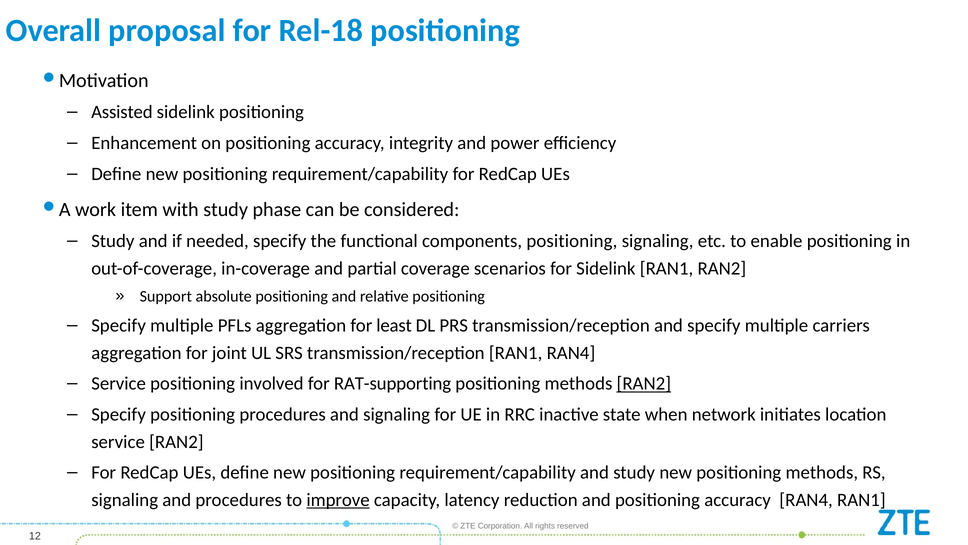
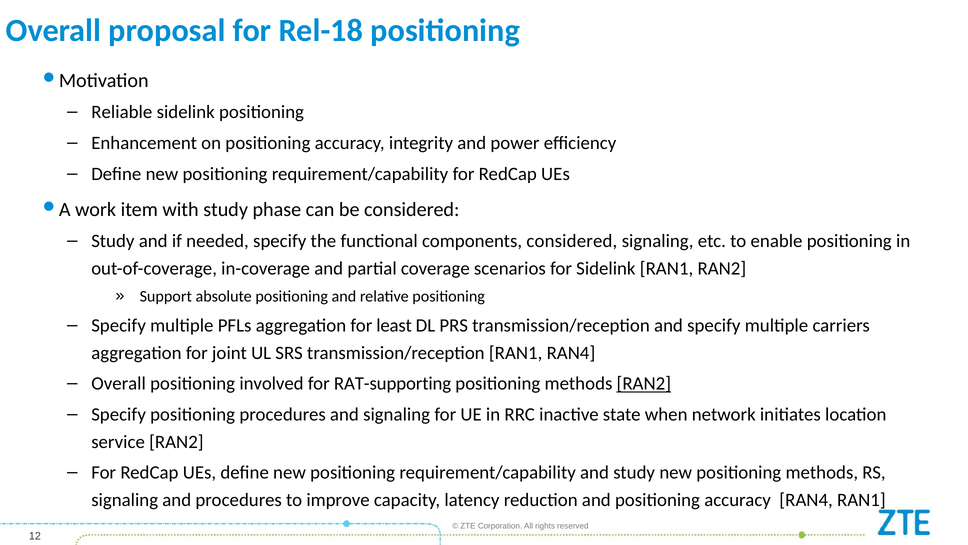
Assisted: Assisted -> Reliable (122, 112)
components positioning: positioning -> considered (572, 241)
Service: Service -> Overall (119, 383)
improve underline: present -> none (338, 499)
